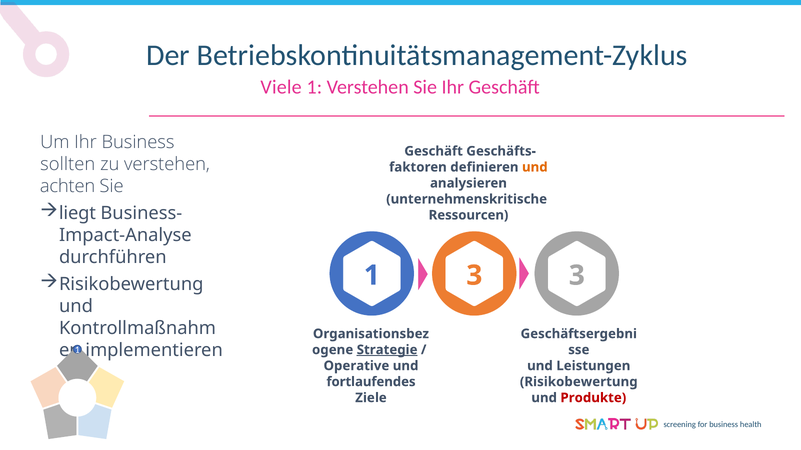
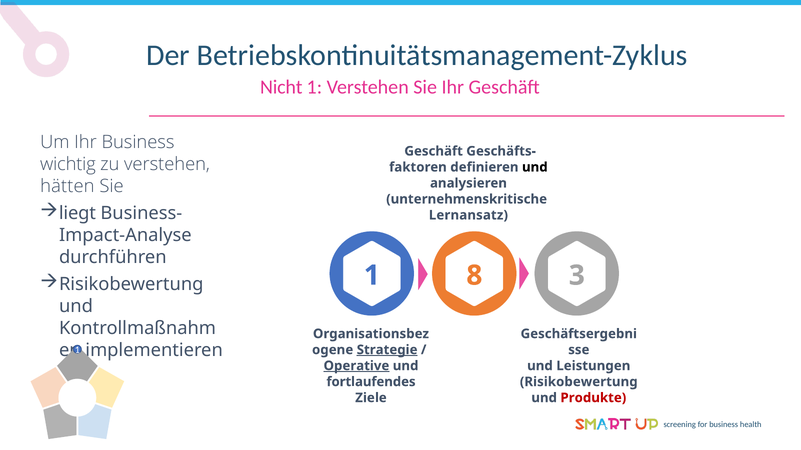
Viele: Viele -> Nicht (281, 87)
sollten: sollten -> wichtig (68, 164)
und colour: orange -> black (535, 167)
achten: achten -> hätten (67, 186)
Ressourcen: Ressourcen -> Lernansatz (468, 215)
1 3: 3 -> 8 (474, 276)
Operative underline: none -> present (356, 366)
